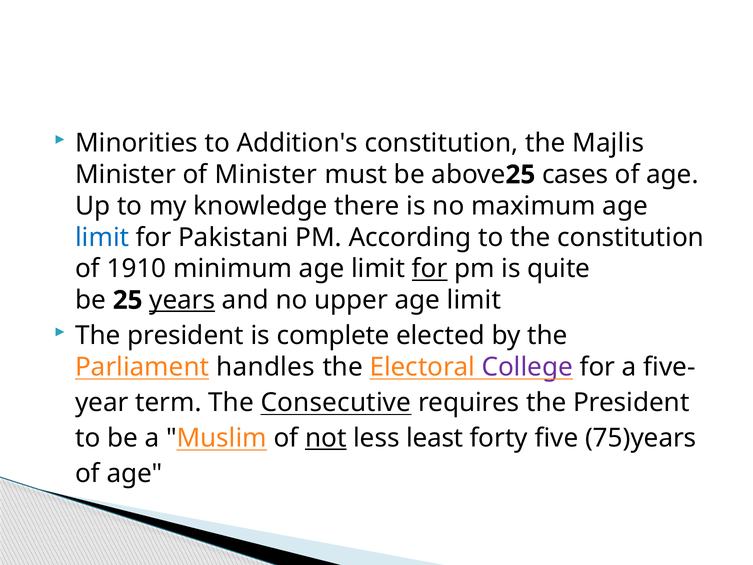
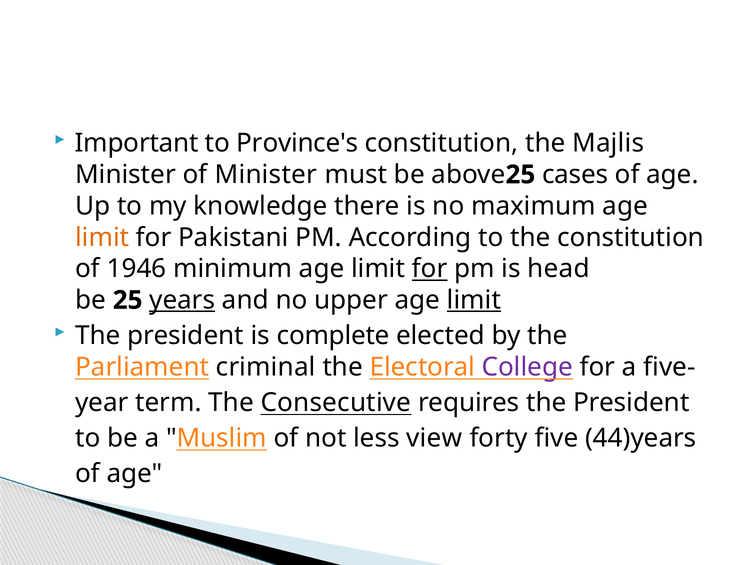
Minorities: Minorities -> Important (137, 143)
Addition's: Addition's -> Province's (297, 143)
limit colour: blue -> orange (102, 237)
1910: 1910 -> 1946 (137, 269)
quite: quite -> head (559, 269)
limit underline: none -> present (474, 300)
handles: handles -> criminal (266, 367)
not underline: present -> none (326, 438)
least: least -> view (434, 438)
75)years: 75)years -> 44)years (641, 438)
